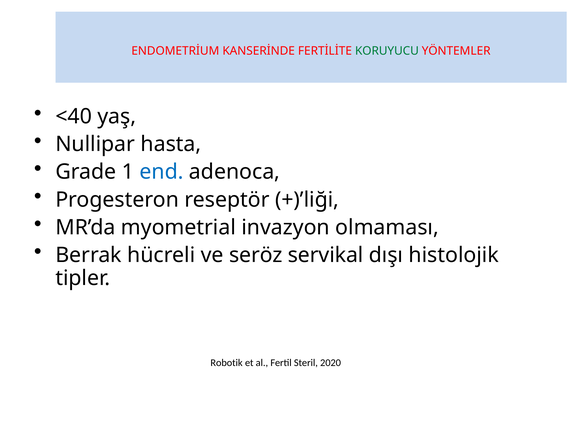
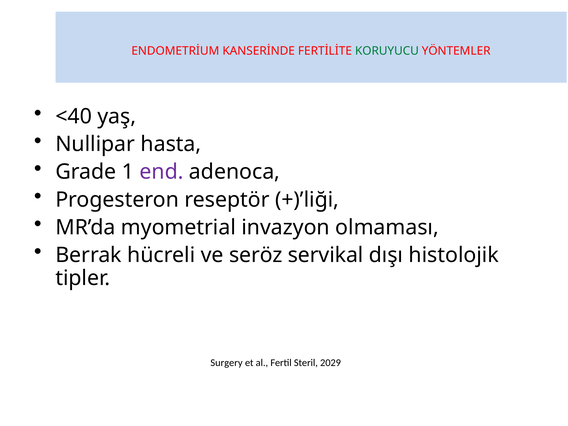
end colour: blue -> purple (161, 172)
Robotik: Robotik -> Surgery (227, 363)
2020: 2020 -> 2029 (331, 363)
